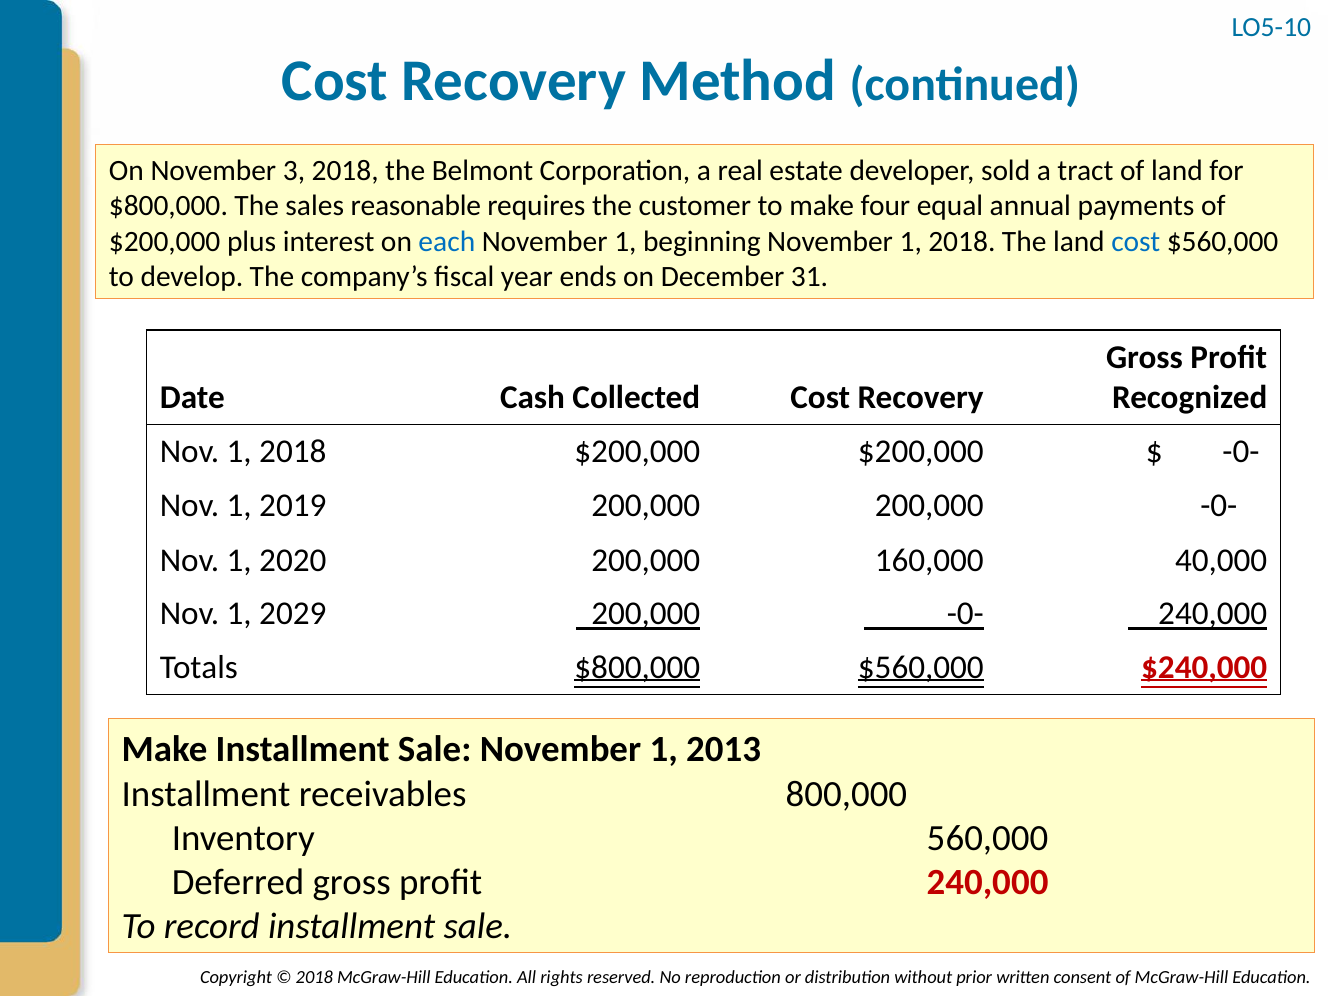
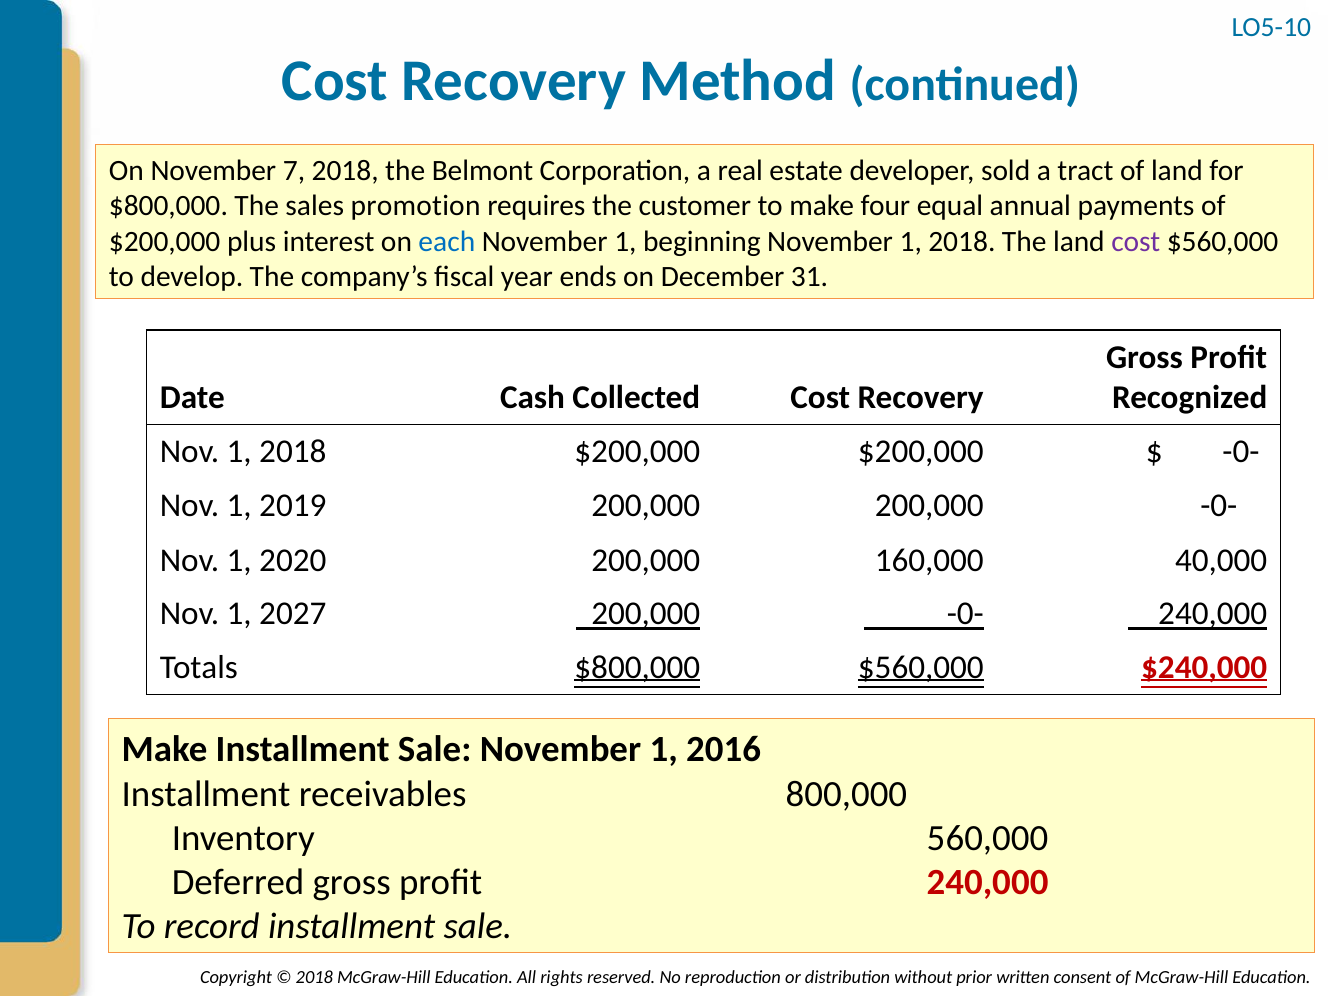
3: 3 -> 7 (294, 171)
reasonable: reasonable -> promotion (416, 206)
cost colour: blue -> purple (1136, 241)
2029: 2029 -> 2027 (293, 614)
2013: 2013 -> 2016 (724, 750)
